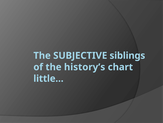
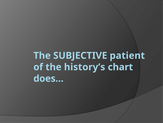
siblings: siblings -> patient (127, 55)
little…: little… -> does… (48, 78)
